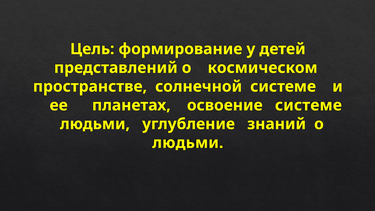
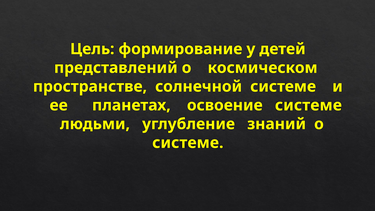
людьми: людьми -> системе (188, 143)
